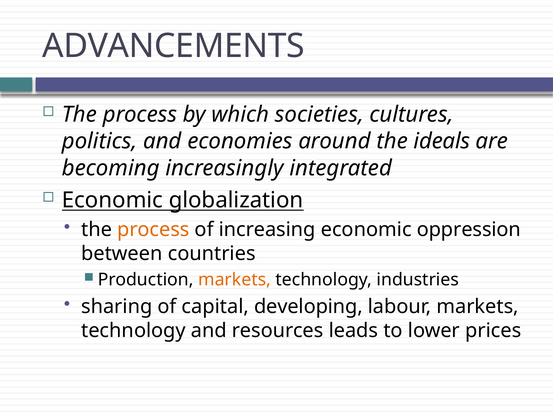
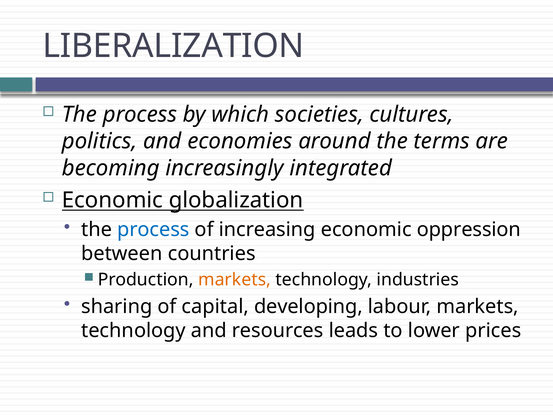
ADVANCEMENTS: ADVANCEMENTS -> LIBERALIZATION (173, 46)
ideals: ideals -> terms (442, 141)
process colour: orange -> blue (153, 229)
